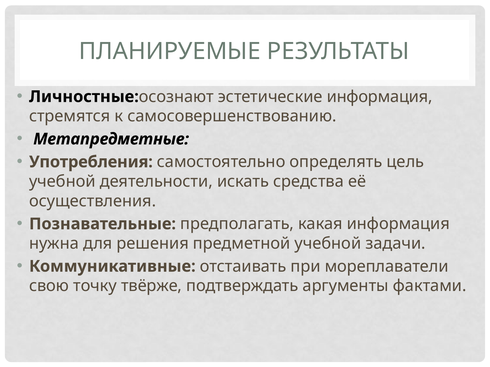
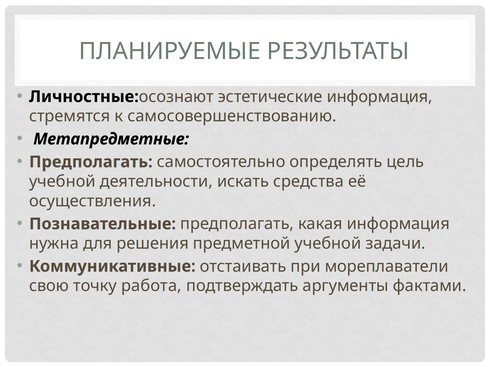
Употребления: Употребления -> Предполагать (91, 162)
твёрже: твёрже -> работа (151, 286)
